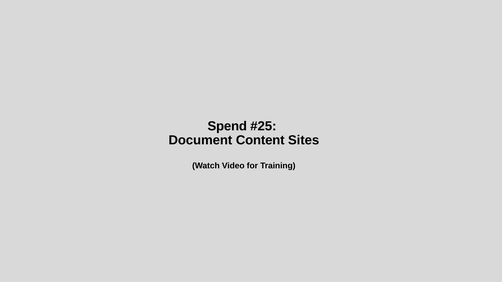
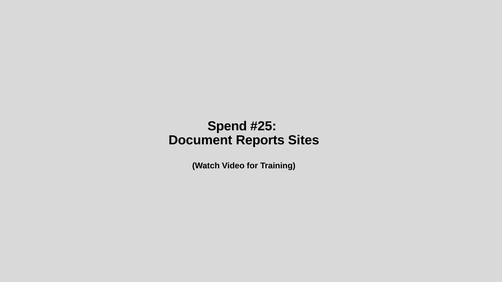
Content: Content -> Reports (260, 140)
